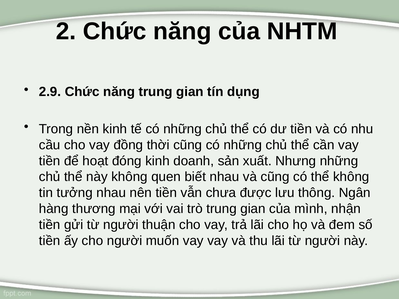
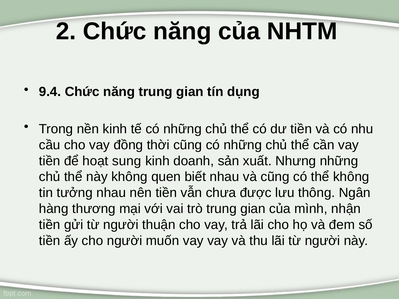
2.9: 2.9 -> 9.4 (50, 92)
đóng: đóng -> sung (127, 161)
